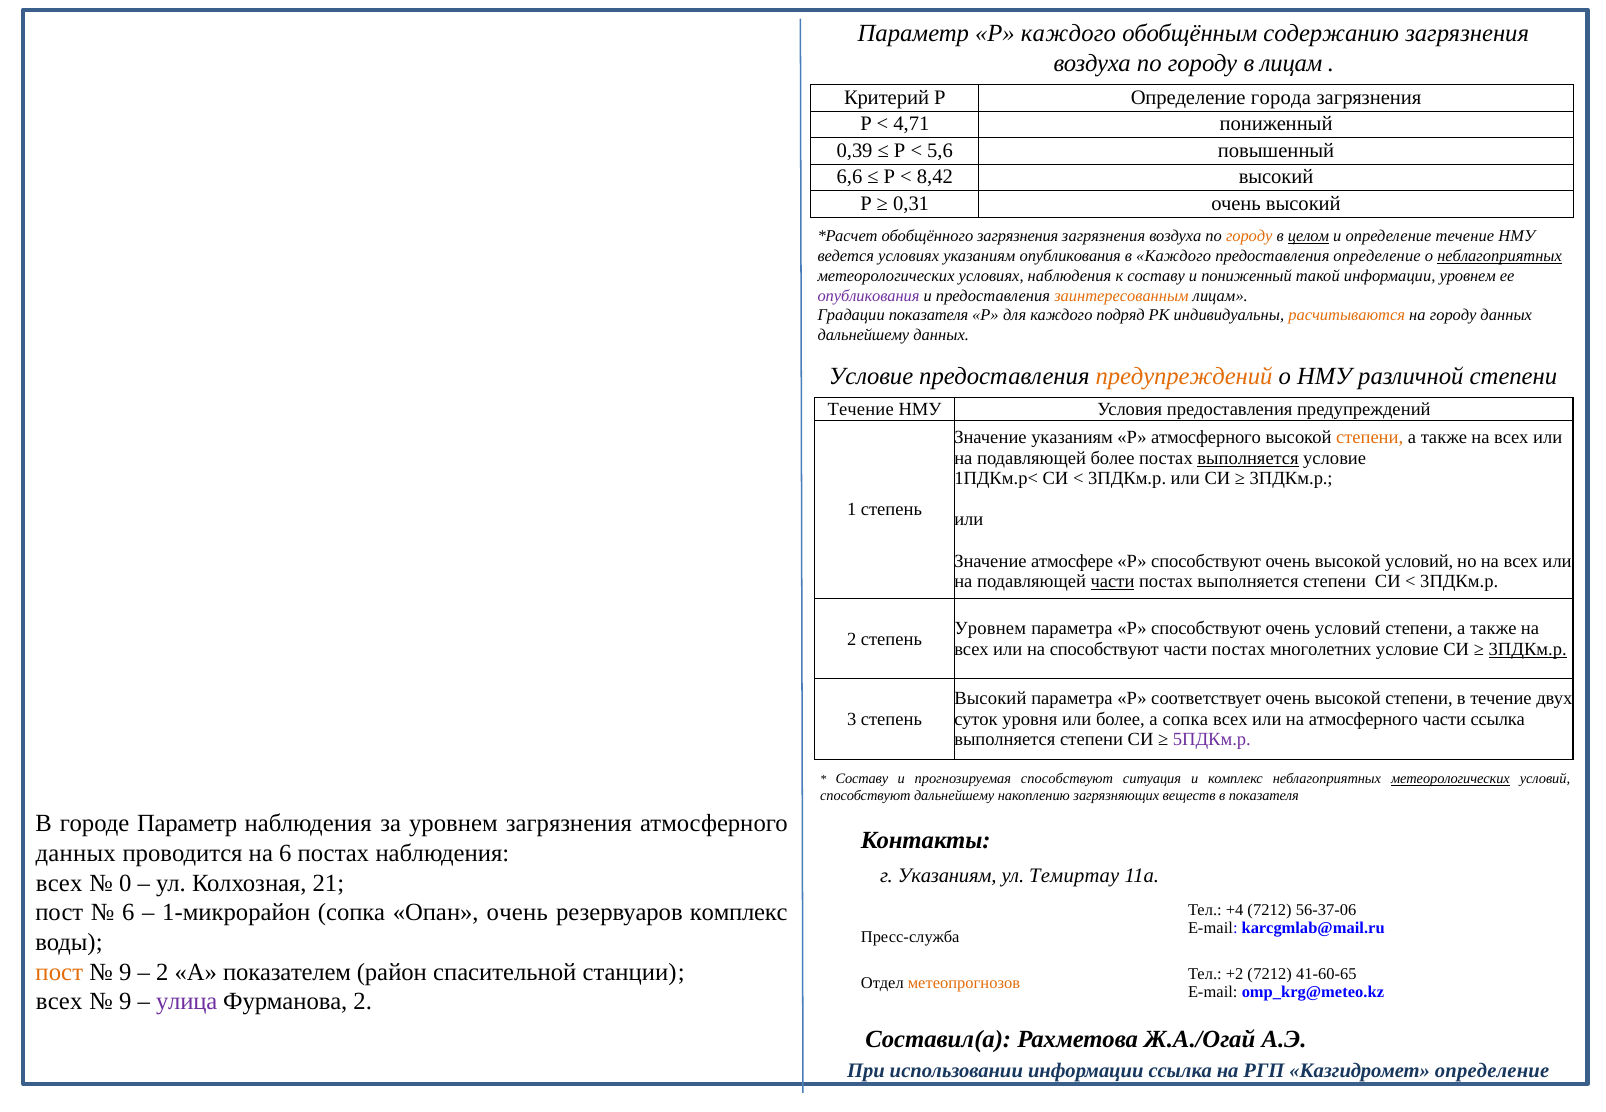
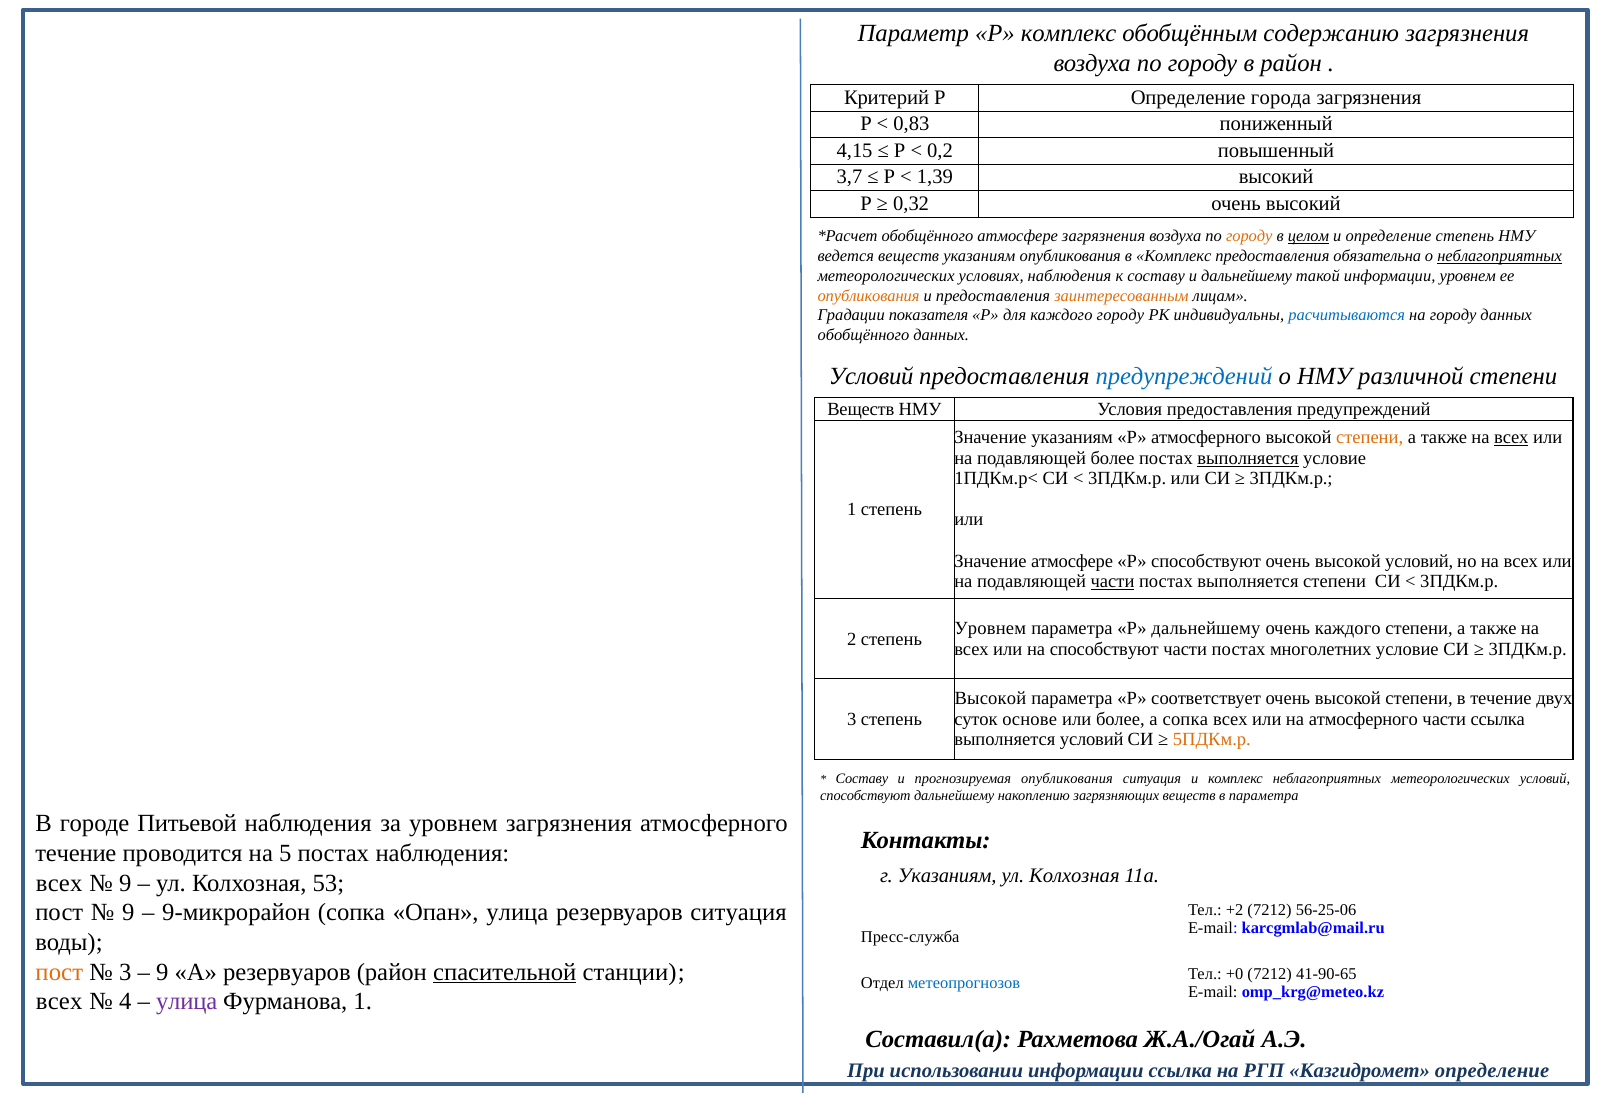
Р каждого: каждого -> комплекс (1069, 34)
в лицам: лицам -> район (1291, 63)
4,71: 4,71 -> 0,83 (911, 124)
0,39: 0,39 -> 4,15 (855, 151)
5,6: 5,6 -> 0,2 (940, 151)
6,6: 6,6 -> 3,7 (850, 177)
8,42: 8,42 -> 1,39 (935, 177)
0,31: 0,31 -> 0,32 (911, 204)
обобщённого загрязнения: загрязнения -> атмосфере (1018, 236)
определение течение: течение -> степень (1465, 236)
ведется условиях: условиях -> веществ (909, 256)
в Каждого: Каждого -> Комплекс (1174, 256)
предоставления определение: определение -> обязательна (1377, 256)
и пониженный: пониженный -> дальнейшему (1247, 276)
опубликования colour: purple -> orange (869, 296)
каждого подряд: подряд -> городу (1120, 315)
расчитываются colour: orange -> blue (1347, 315)
дальнейшему: дальнейшему -> обобщённого (863, 335)
Условие: Условие -> Условий (871, 377)
предупреждений colour: orange -> blue (1184, 377)
Течение: Течение -> Веществ (861, 409)
всех underline: none -> present (1511, 438)
параметра Р способствуют: способствуют -> дальнейшему (1206, 629)
очень условий: условий -> каждого (1348, 629)
3ПДКм.р underline: present -> none (1528, 649)
Высокий: Высокий -> Высокой (990, 699)
уровня: уровня -> основе (1030, 719)
степени: степени -> условий (1092, 740)
5ПДКм.р colour: purple -> orange (1212, 740)
прогнозируемая способствуют: способствуют -> опубликования (1067, 779)
метеорологических underline: present -> none (1450, 779)
в показателя: показателя -> параметра (1264, 796)
городе Параметр: Параметр -> Питьевой (187, 824)
данных: данных -> течение (76, 853)
на 6: 6 -> 5 (285, 853)
Темиртау: Темиртау -> Колхозная (1074, 876)
0: 0 -> 9 (125, 883)
21: 21 -> 53 (328, 883)
6: 6 -> 9 (128, 913)
1-микрорайон: 1-микрорайон -> 9-микрорайон (236, 913)
Опан очень: очень -> улица (517, 913)
резервуаров комплекс: комплекс -> ситуация (739, 913)
+4: +4 -> +2 (1235, 910)
56-37-06: 56-37-06 -> 56-25-06 (1326, 910)
9: 9 -> 3 (125, 972)
2: 2 -> 9 (162, 972)
А показателем: показателем -> резервуаров (287, 972)
спасительной underline: none -> present (505, 972)
+2: +2 -> +0 (1235, 974)
41-60-65: 41-60-65 -> 41-90-65 (1326, 974)
метеопрогнозов colour: orange -> blue (964, 983)
9: 9 -> 4 (125, 1002)
Фурманова 2: 2 -> 1 (363, 1002)
